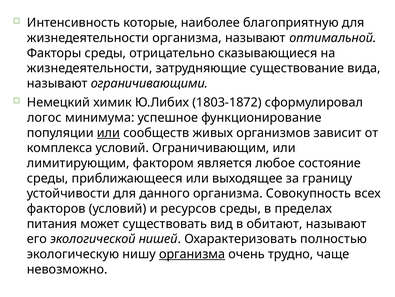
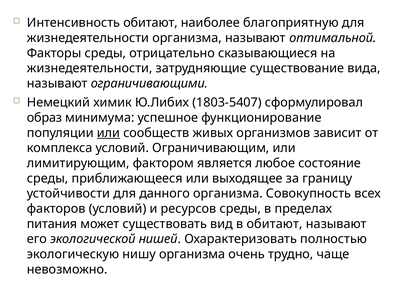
Интенсивность которые: которые -> обитают (151, 23)
1803-1872: 1803-1872 -> 1803-5407 (227, 102)
логос: логос -> образ (44, 117)
организма underline: present -> none (192, 254)
